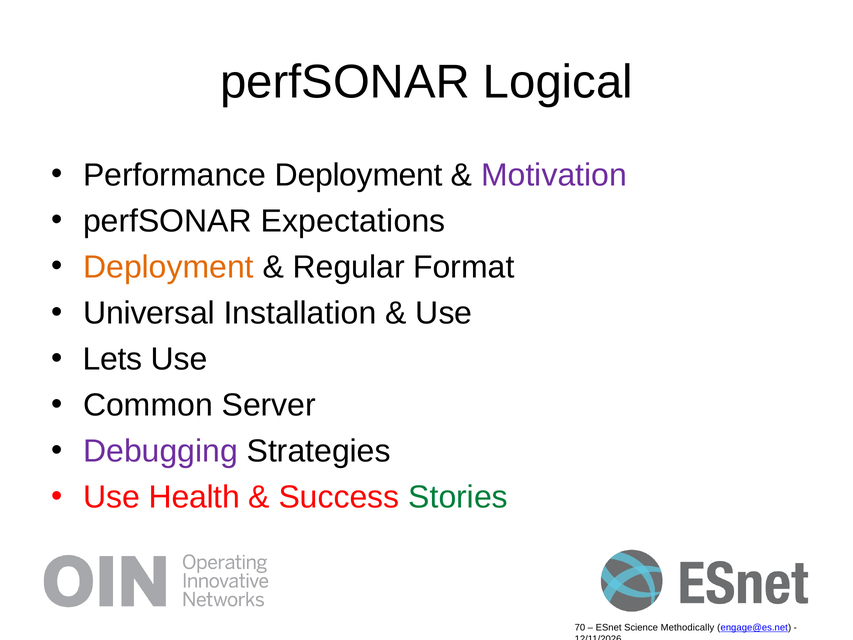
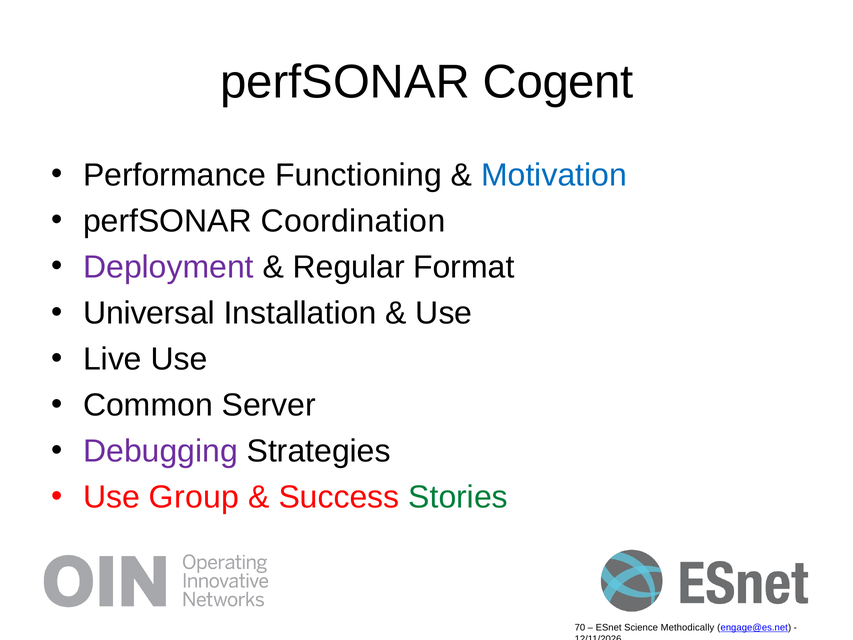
Logical: Logical -> Cogent (558, 82)
Performance Deployment: Deployment -> Functioning (359, 175)
Motivation colour: purple -> blue (554, 175)
Expectations: Expectations -> Coordination (353, 221)
Deployment colour: orange -> purple (168, 267)
Lets: Lets -> Live (112, 359)
Health: Health -> Group (194, 497)
